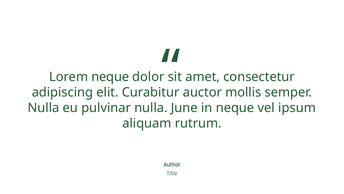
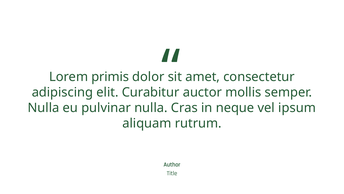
Lorem neque: neque -> primis (110, 77)
June: June -> Cras (184, 108)
